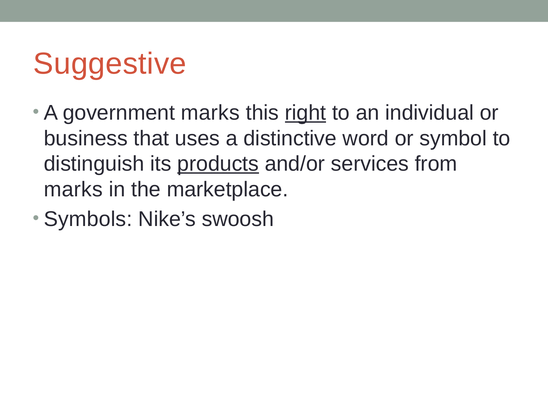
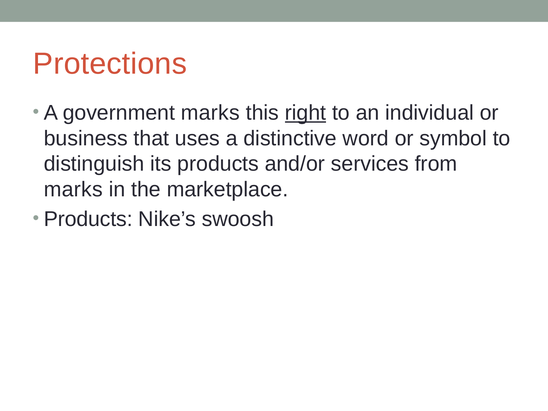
Suggestive: Suggestive -> Protections (110, 64)
products underline: present -> none (218, 164)
Symbols: Symbols -> Products (88, 219)
